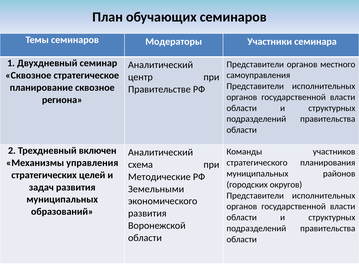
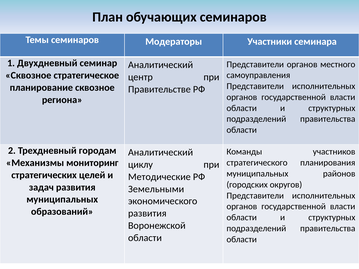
включен: включен -> городам (98, 151)
управления: управления -> мониторинг (92, 163)
схема: схема -> циклу (140, 165)
